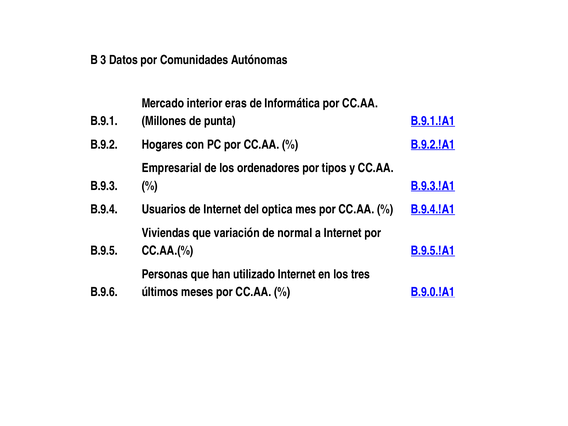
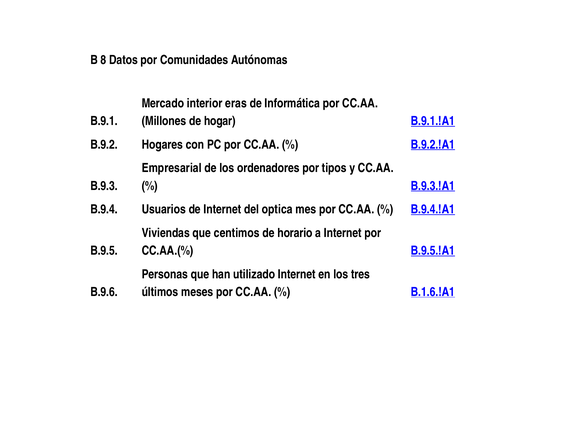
3: 3 -> 8 (104, 60)
punta: punta -> hogar (220, 121)
variación: variación -> centimos (237, 233)
normal: normal -> horario (295, 233)
B.9.0.!A1: B.9.0.!A1 -> B.1.6.!A1 (433, 292)
